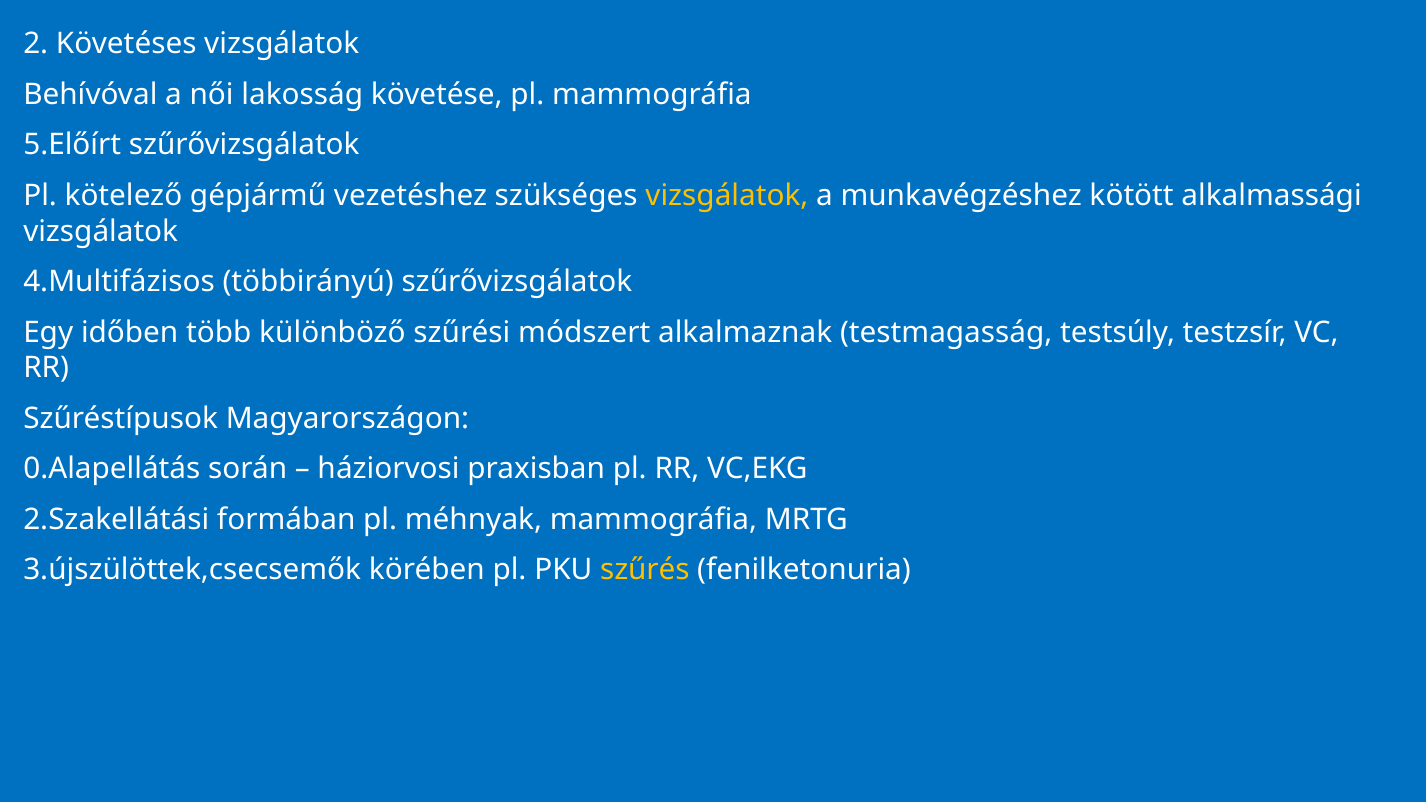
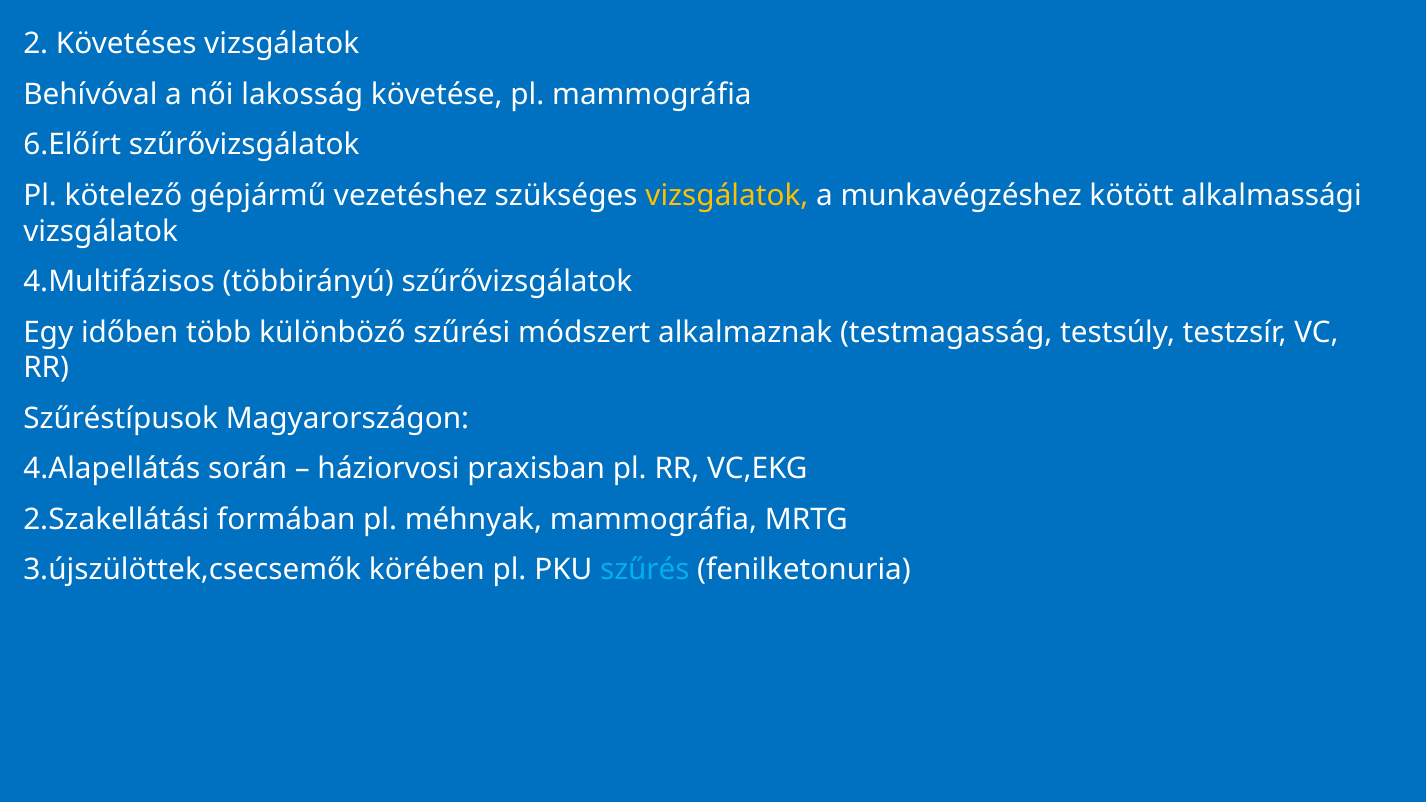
5.Előírt: 5.Előírt -> 6.Előírt (72, 145)
0.Alapellátás: 0.Alapellátás -> 4.Alapellátás (112, 469)
szűrés colour: yellow -> light blue (645, 570)
